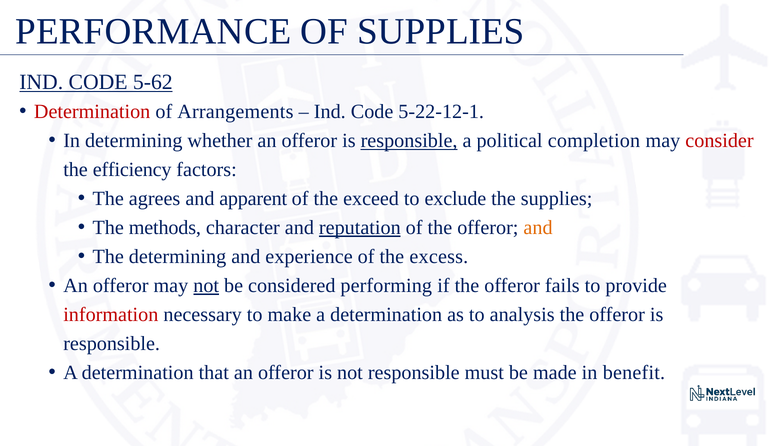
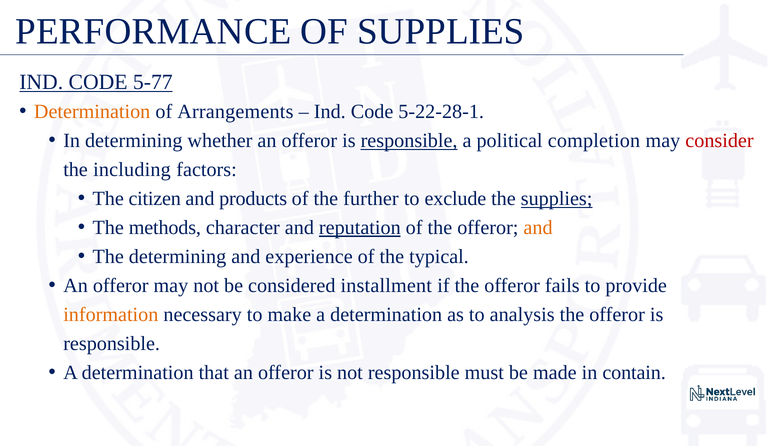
5-62: 5-62 -> 5-77 (153, 82)
Determination colour: red -> orange (92, 112)
5-22-12-1: 5-22-12-1 -> 5-22-28-1 (441, 112)
efficiency: efficiency -> including (132, 170)
agrees: agrees -> citizen (155, 199)
apparent: apparent -> products (253, 199)
exceed: exceed -> further (371, 199)
supplies underline: none -> present (557, 199)
excess: excess -> typical (439, 257)
not underline: present -> none (206, 286)
performing: performing -> installment (386, 286)
information colour: red -> orange (111, 315)
benefit: benefit -> contain (634, 373)
